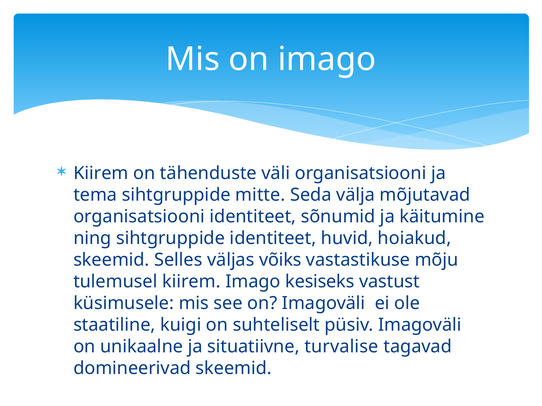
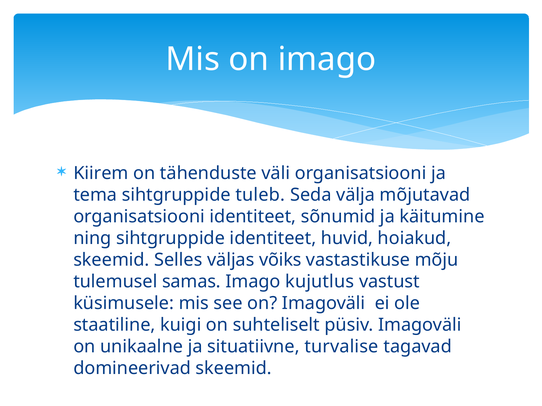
mitte: mitte -> tuleb (260, 195)
tulemusel kiirem: kiirem -> samas (191, 282)
kesiseks: kesiseks -> kujutlus (320, 282)
